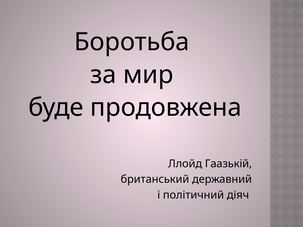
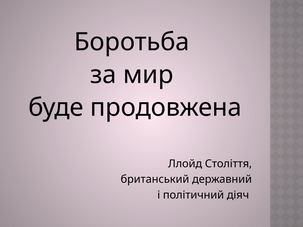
Гаазькій: Гаазькій -> Століття (228, 164)
